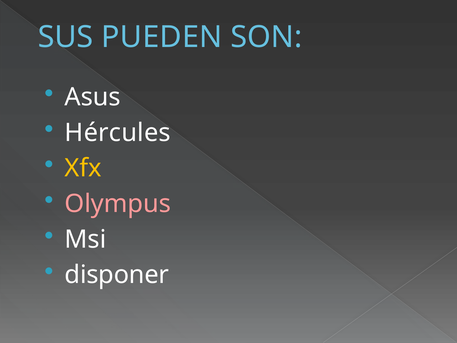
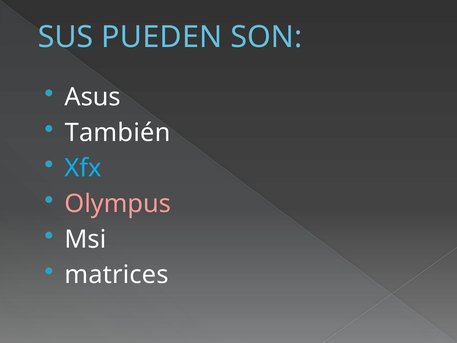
Hércules: Hércules -> También (118, 133)
Xfx colour: yellow -> light blue (83, 168)
disponer: disponer -> matrices (117, 275)
